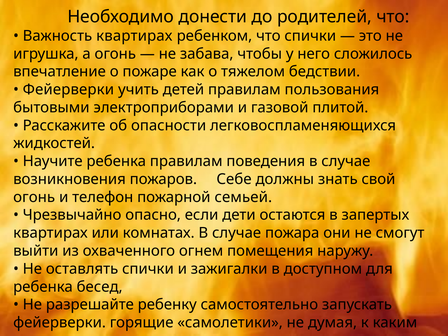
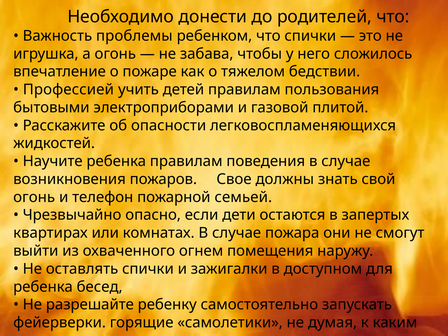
Важность квартирах: квартирах -> проблемы (134, 36)
Фейерверки: Фейерверки -> Профессией (68, 90)
Себе: Себе -> Свое (234, 179)
